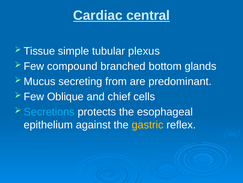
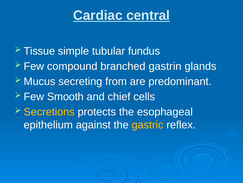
plexus: plexus -> fundus (144, 51)
bottom: bottom -> gastrin (165, 66)
Oblique: Oblique -> Smooth (65, 96)
Secretions colour: light blue -> yellow (49, 111)
